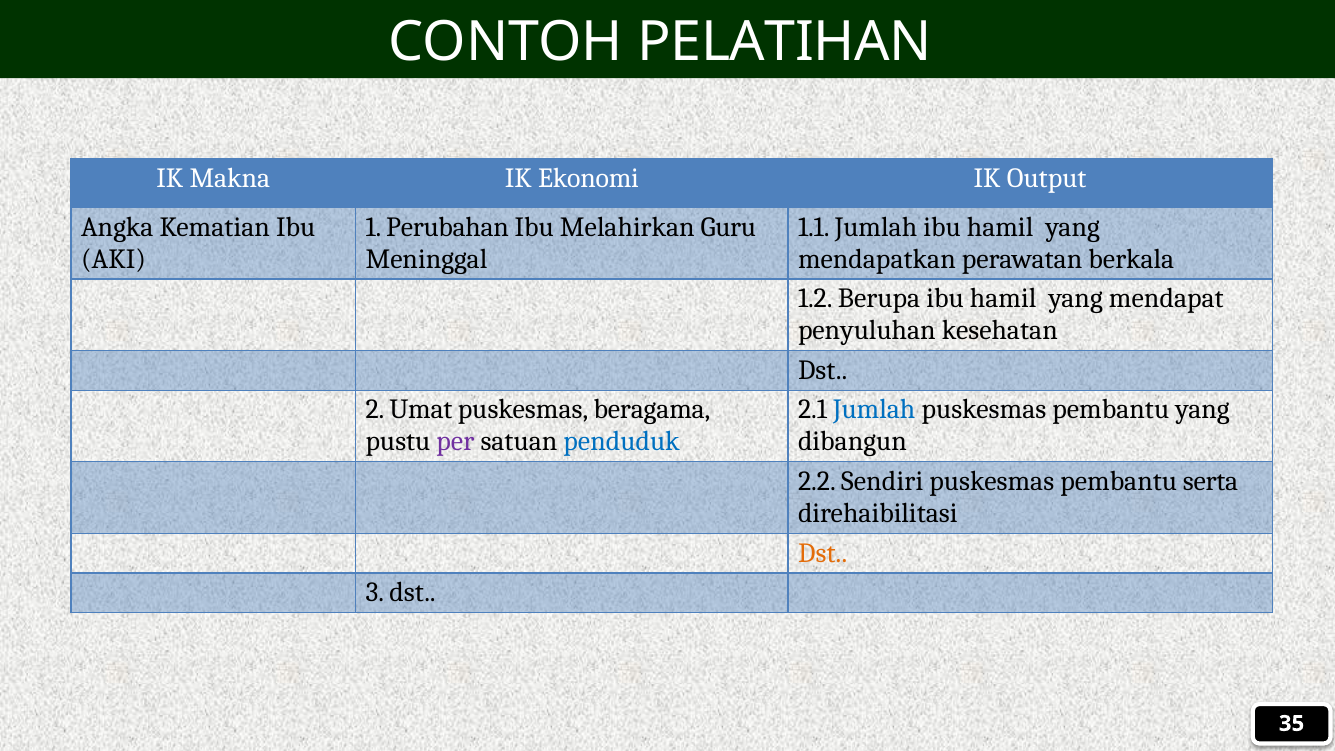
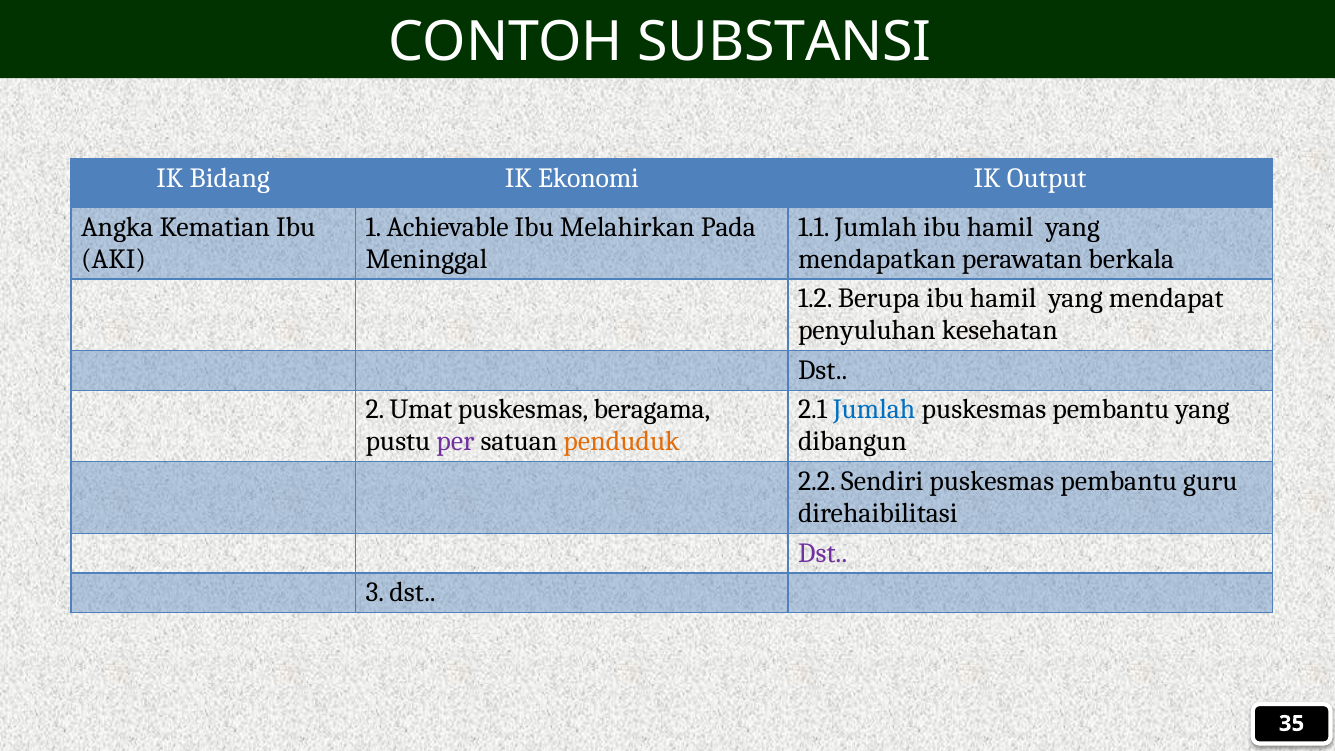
PELATIHAN: PELATIHAN -> SUBSTANSI (785, 42)
Makna: Makna -> Bidang (230, 178)
Perubahan: Perubahan -> Achievable (448, 227)
Guru: Guru -> Pada (728, 227)
penduduk colour: blue -> orange (622, 442)
serta: serta -> guru (1210, 481)
Dst colour: orange -> purple (823, 553)
